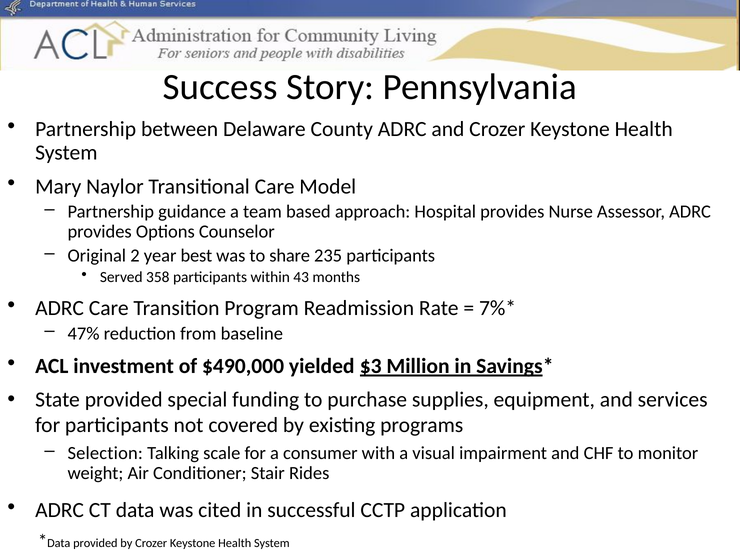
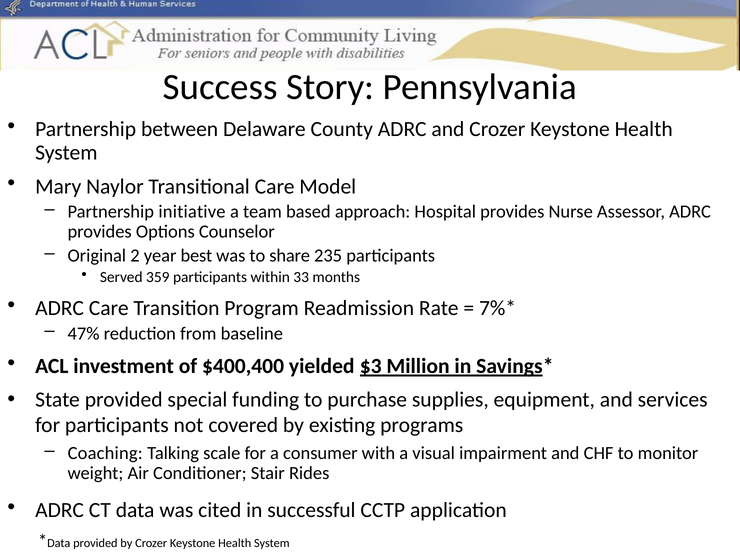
guidance: guidance -> initiative (192, 212)
358: 358 -> 359 (158, 277)
43: 43 -> 33 (301, 277)
$490,000: $490,000 -> $400,400 (243, 366)
Selection: Selection -> Coaching (105, 453)
